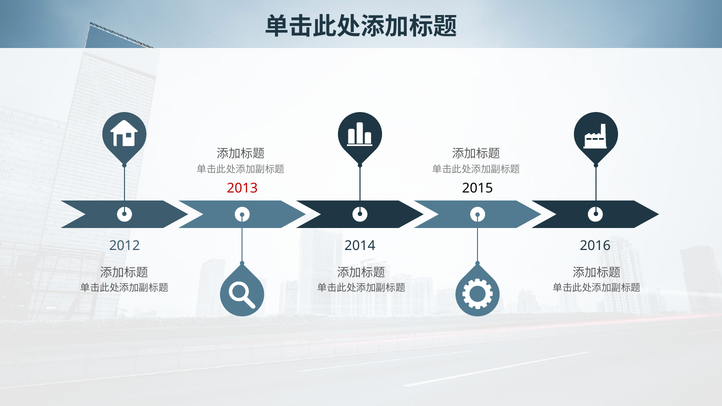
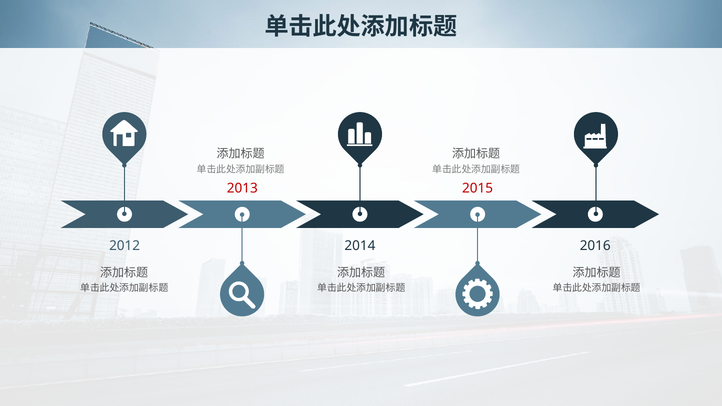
2015 colour: black -> red (478, 188)
